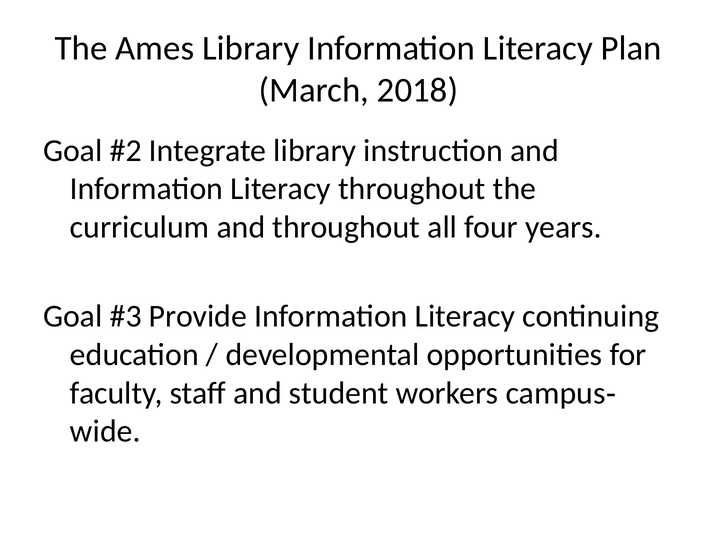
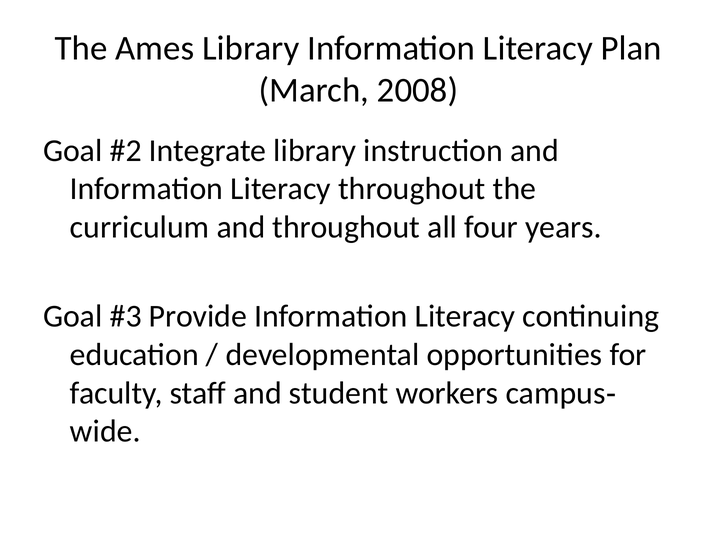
2018: 2018 -> 2008 (418, 90)
